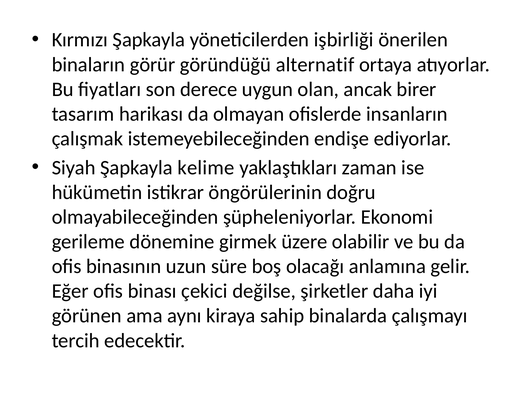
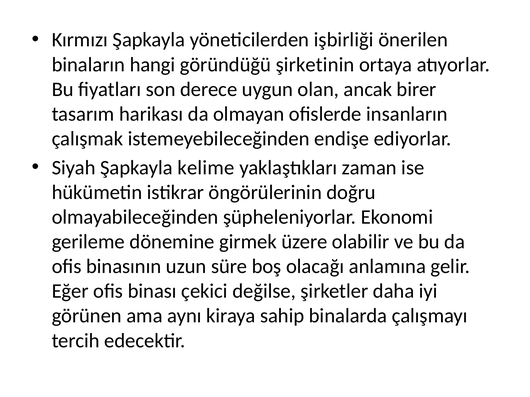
görür: görür -> hangi (152, 65)
alternatif: alternatif -> şirketinin (315, 65)
